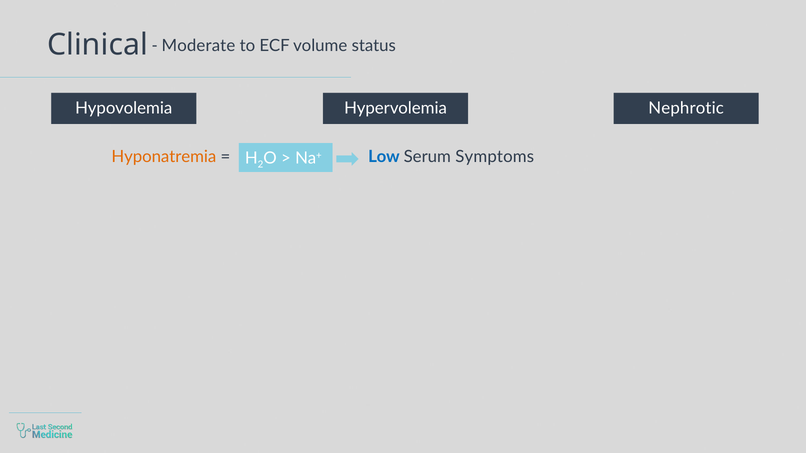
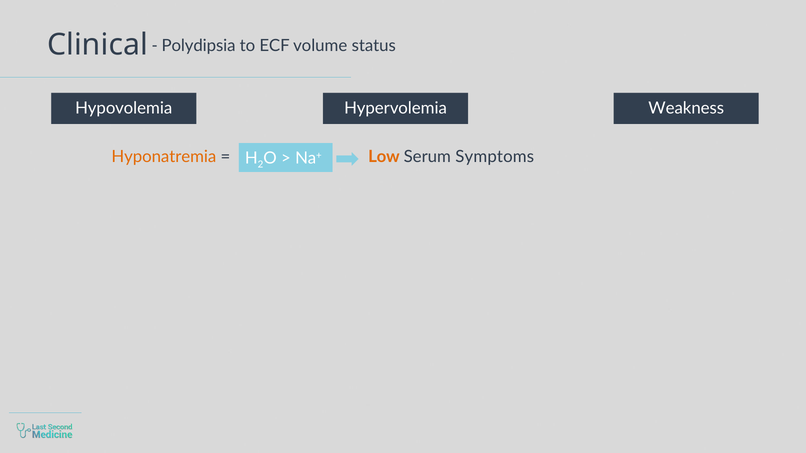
Moderate: Moderate -> Polydipsia (199, 46)
Nephrotic: Nephrotic -> Weakness (686, 108)
Low colour: blue -> orange (384, 157)
